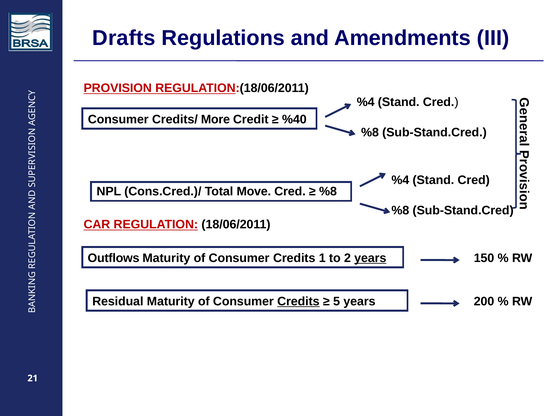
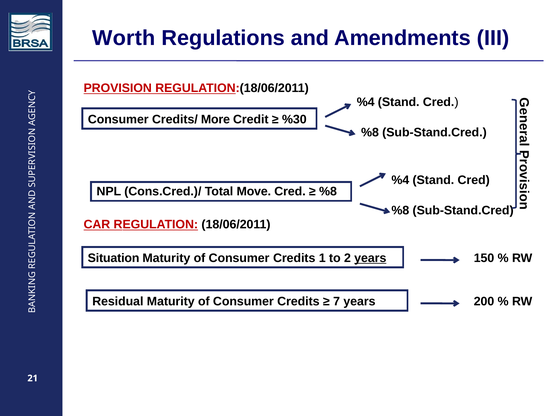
Drafts: Drafts -> Worth (124, 38)
%40: %40 -> %30 (294, 119)
Outflows: Outflows -> Situation (114, 258)
Credits underline: present -> none (298, 302)
5: 5 -> 7 (337, 302)
